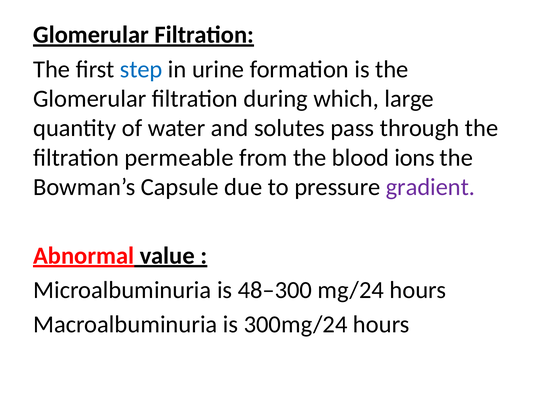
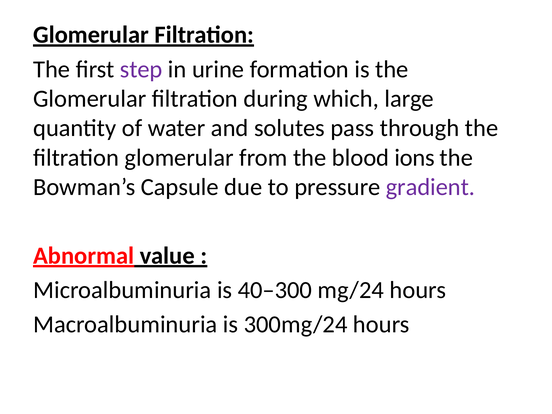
step colour: blue -> purple (141, 69)
filtration permeable: permeable -> glomerular (179, 158)
48–300: 48–300 -> 40–300 (275, 290)
